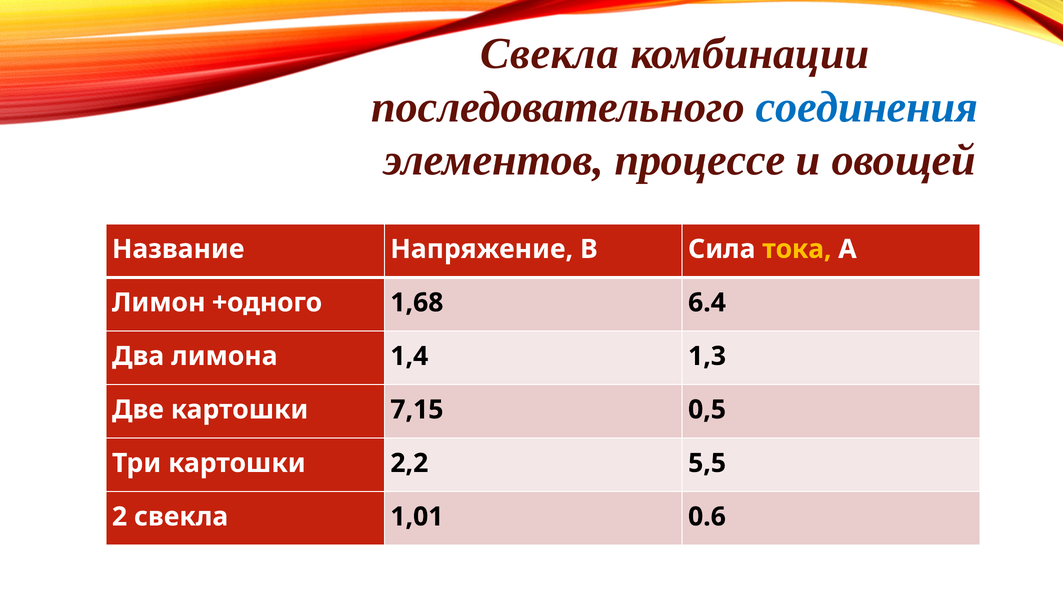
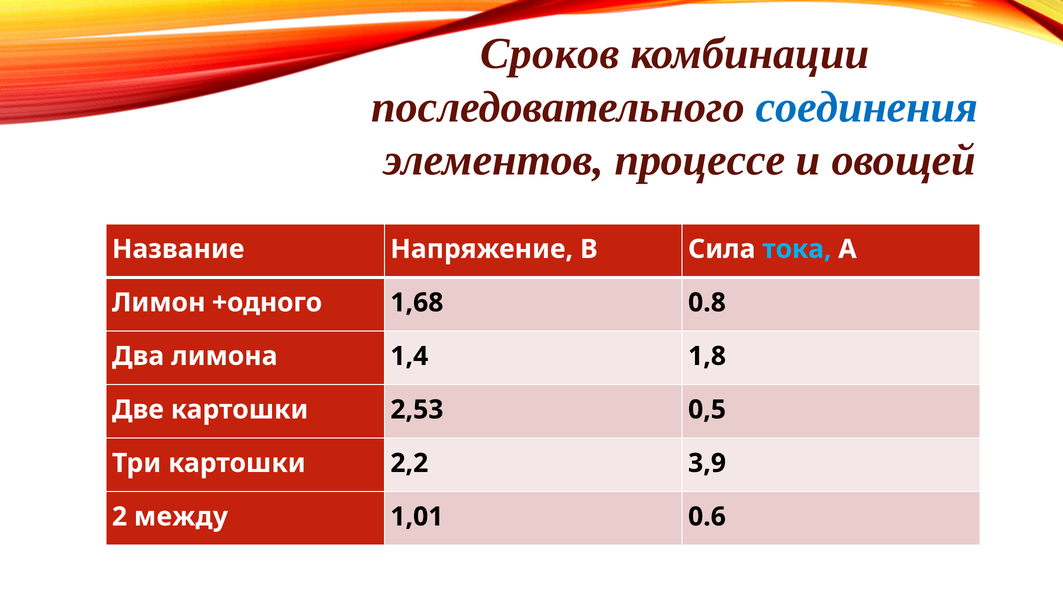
Свекла: Свекла -> Сроков (550, 54)
тока colour: yellow -> light blue (797, 249)
6.4: 6.4 -> 0.8 (707, 303)
1,3: 1,3 -> 1,8 (707, 356)
7,15: 7,15 -> 2,53 (417, 410)
5,5: 5,5 -> 3,9 (707, 463)
2 свекла: свекла -> между (181, 517)
